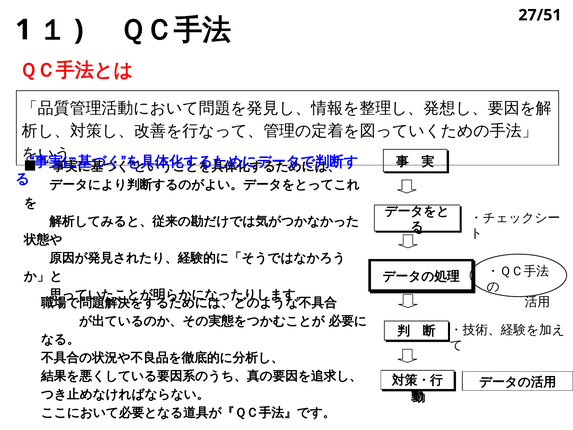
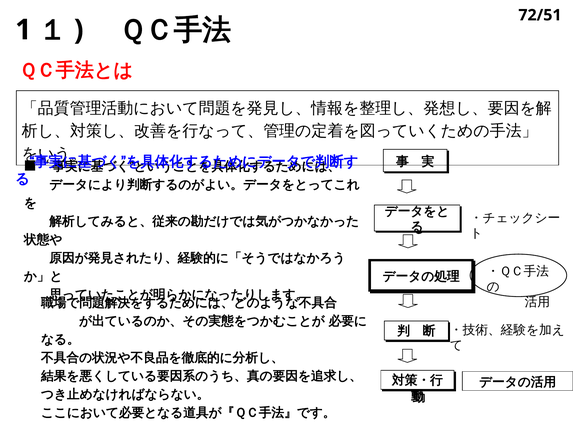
27/51: 27/51 -> 72/51 (540, 15)
